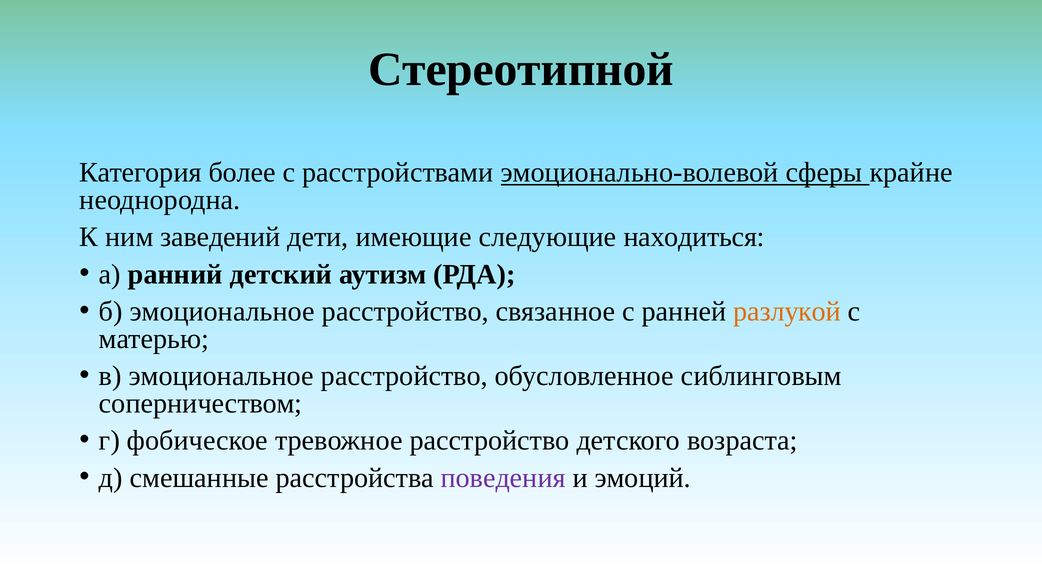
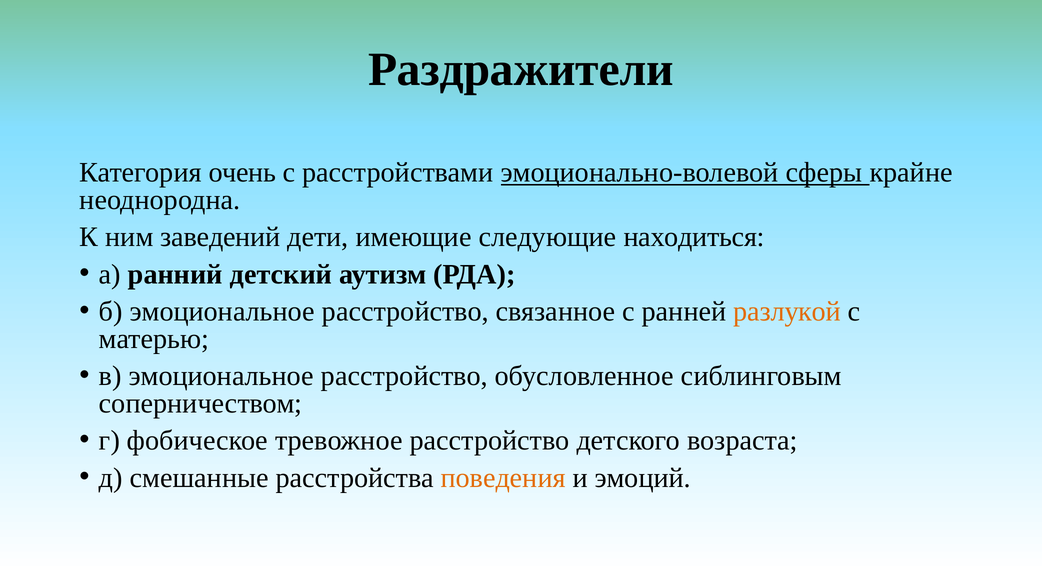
Стереотипной: Стереотипной -> Раздражители (521, 70)
более: более -> очень (242, 173)
поведения colour: purple -> orange (503, 478)
